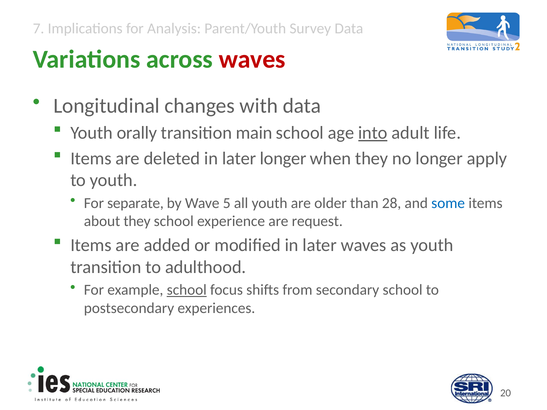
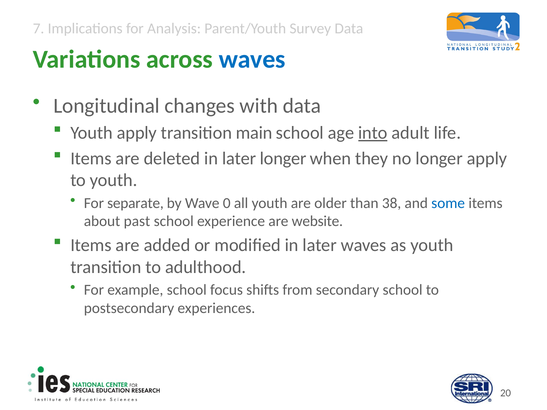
waves colour: red -> blue (252, 59)
Youth orally: orally -> apply (137, 133)
5: 5 -> 0 (227, 203)
28: 28 -> 38 (392, 203)
about they: they -> past (137, 221)
request: request -> website (317, 221)
school underline: present -> none (187, 290)
